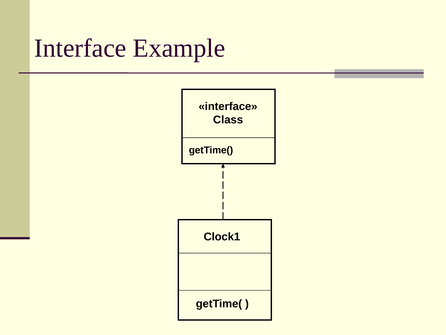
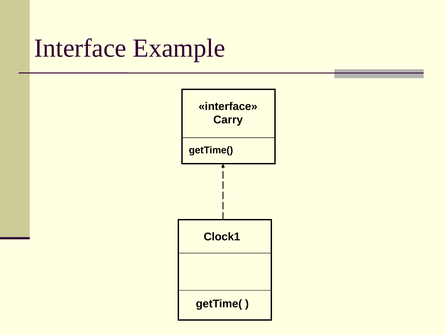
Class: Class -> Carry (228, 120)
